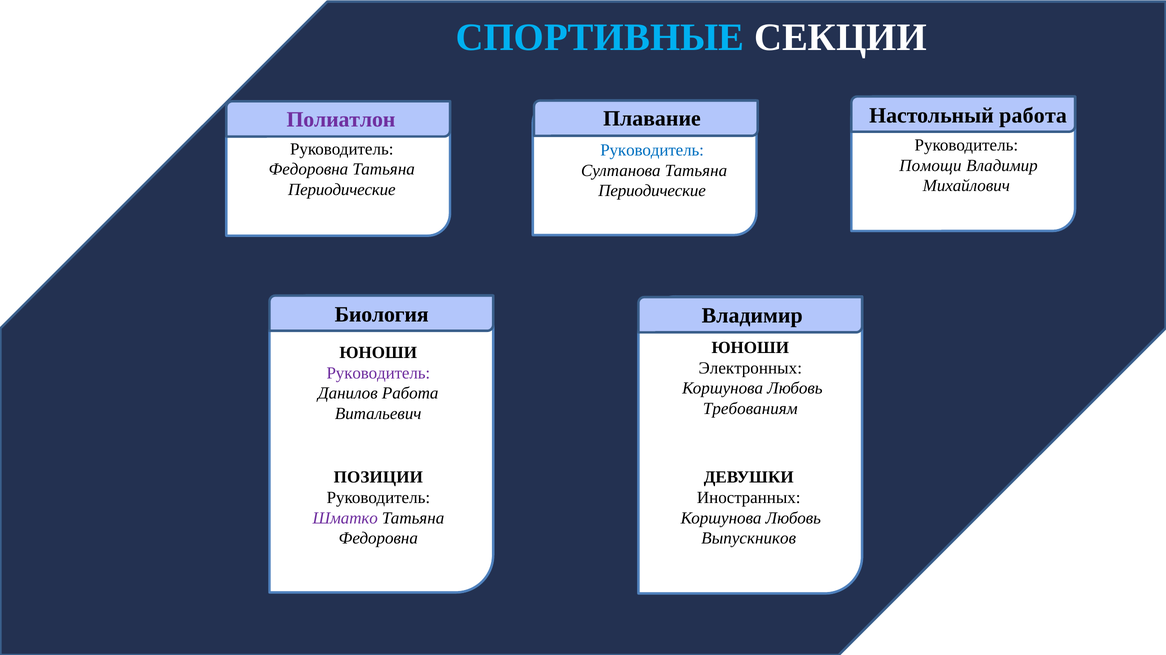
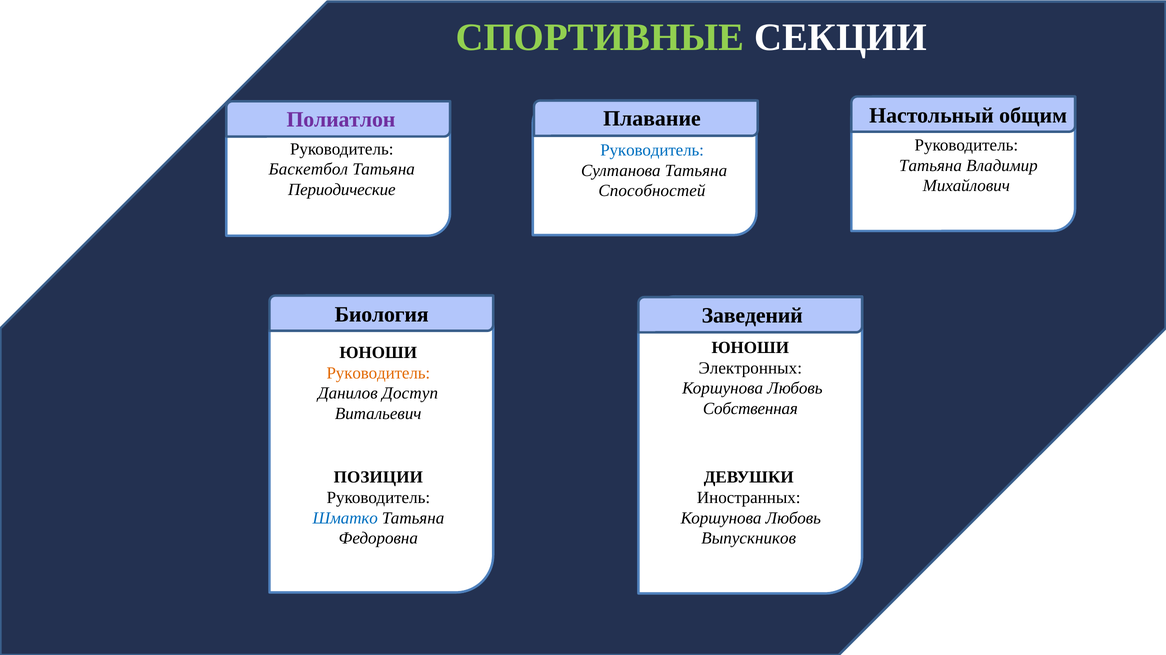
СПОРТИВНЫЕ colour: light blue -> light green (600, 37)
Настольный работа: работа -> общим (1033, 115)
Помощи: Помощи -> Татьяна (931, 166)
Федоровна: Федоровна -> Баскетбол (308, 169)
Периодические: Периодические -> Способностей (652, 191)
Владимир: Владимир -> Заведений (752, 316)
Руководитель colour: purple -> orange (378, 373)
Данилов Работа: Работа -> Доступ (410, 394)
Требованиям: Требованиям -> Собственная (750, 409)
Шматко colour: purple -> blue (345, 518)
